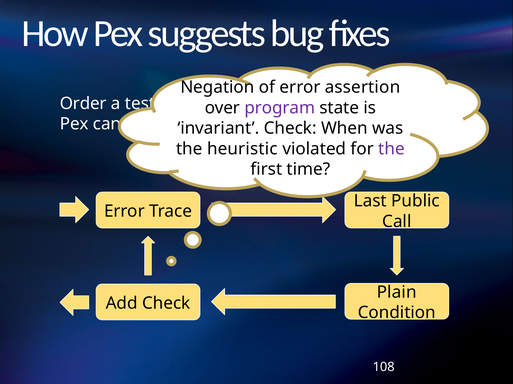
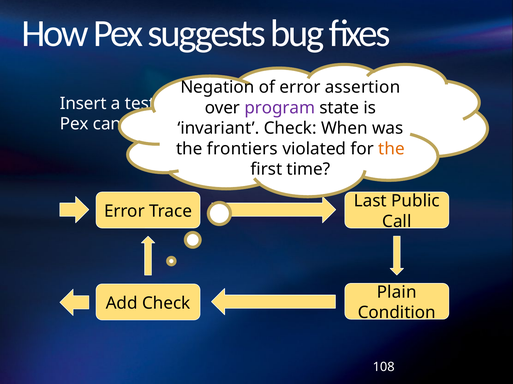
Order: Order -> Insert (83, 104)
heuristic: heuristic -> frontiers (242, 149)
the colour: purple -> orange (391, 149)
